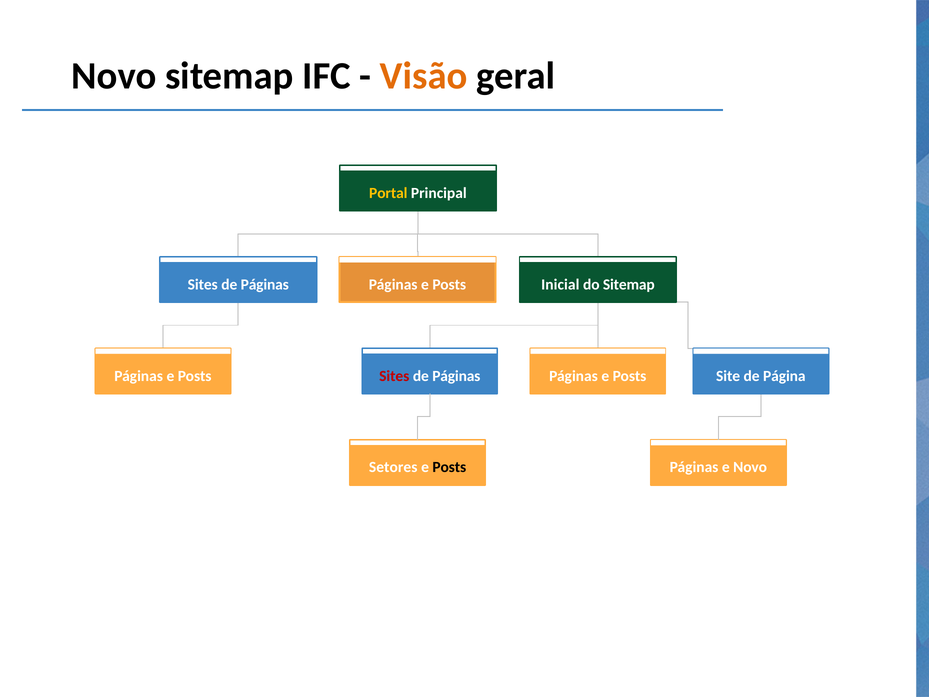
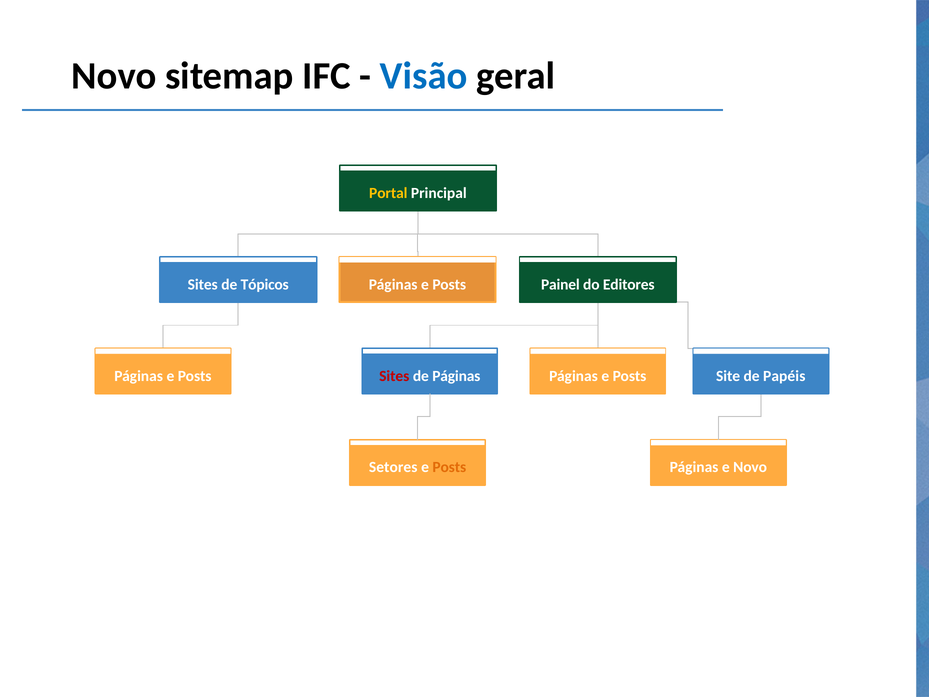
Visão colour: orange -> blue (424, 76)
Páginas: Páginas -> Tópicos (265, 284)
Inicial: Inicial -> Painel (560, 284)
do Sitemap: Sitemap -> Editores (629, 284)
Página: Página -> Papéis (784, 376)
Posts colour: black -> orange (449, 467)
